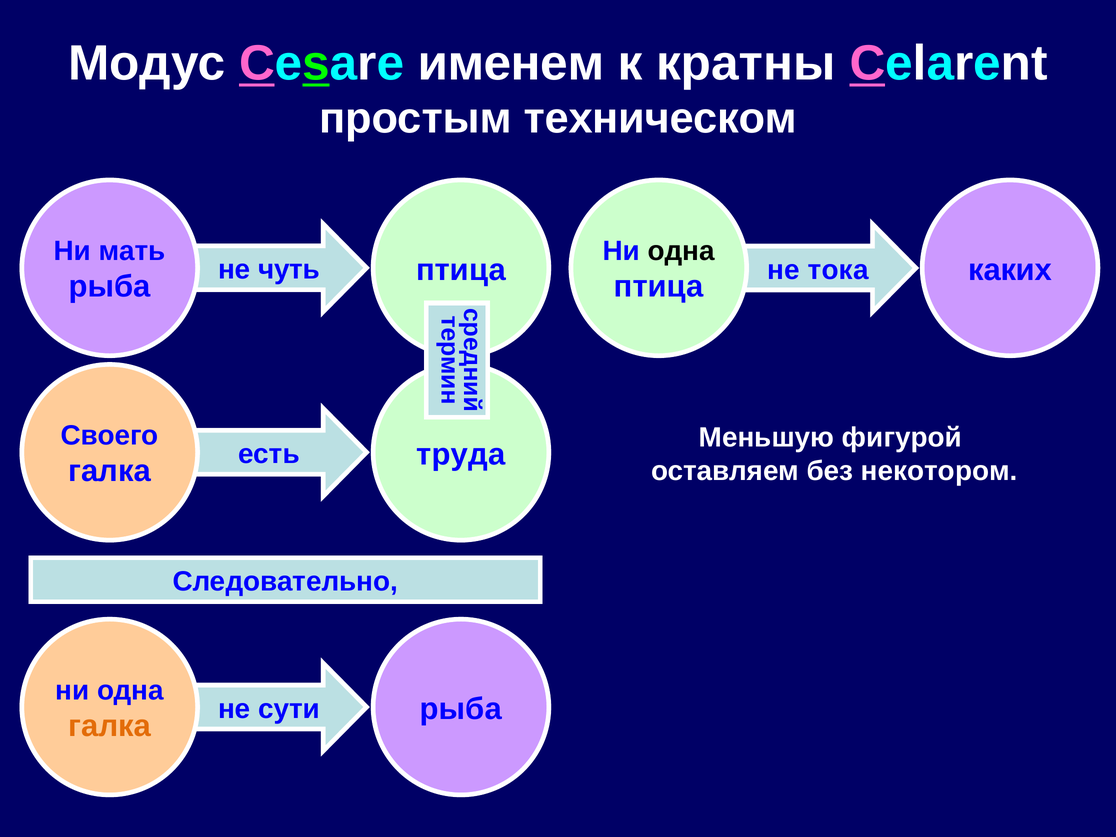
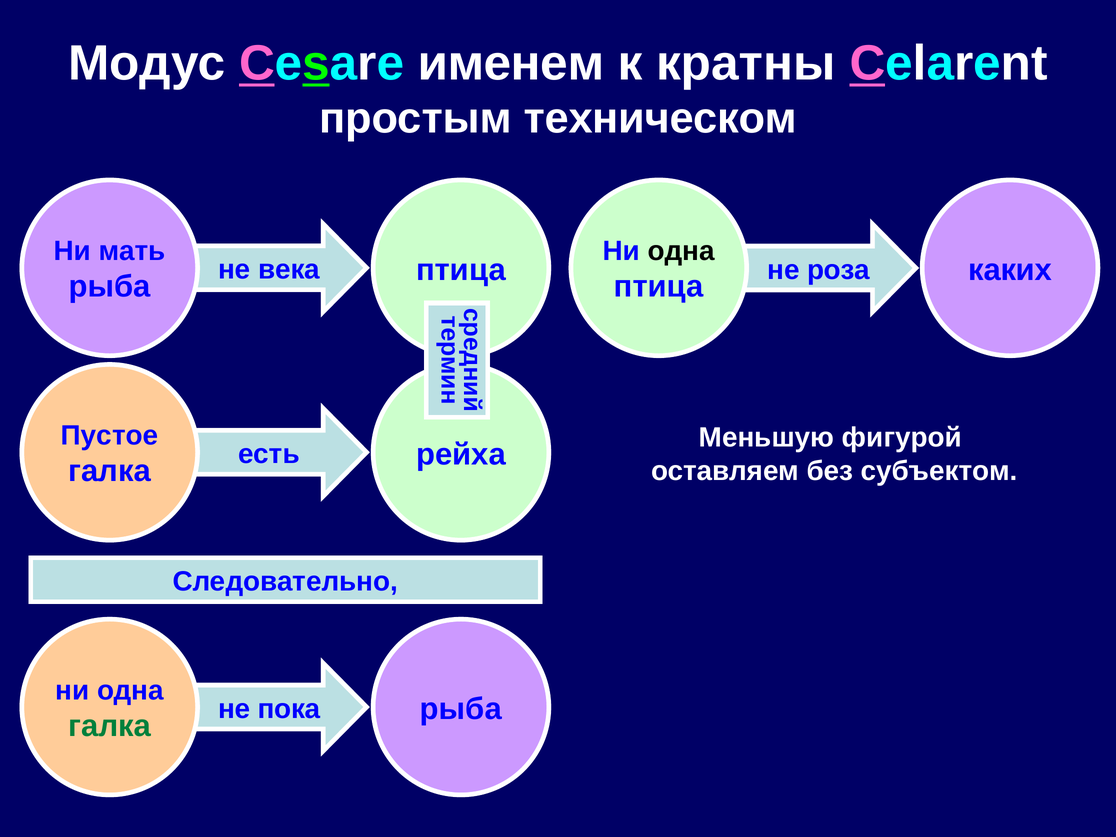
чуть: чуть -> века (289, 270)
тока: тока -> роза (838, 270)
Своего: Своего -> Пустое (110, 436)
труда: труда -> рейха (461, 454)
некотором: некотором -> субъектом (939, 471)
сути: сути -> пока (289, 709)
галка colour: orange -> green (110, 726)
